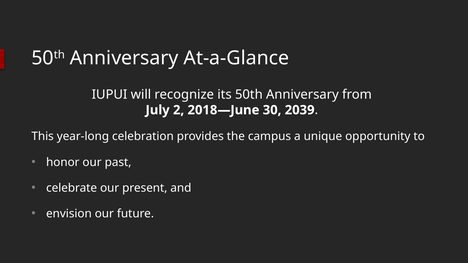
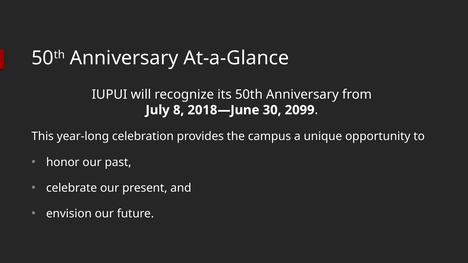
2: 2 -> 8 (179, 110)
2039: 2039 -> 2099 (300, 110)
